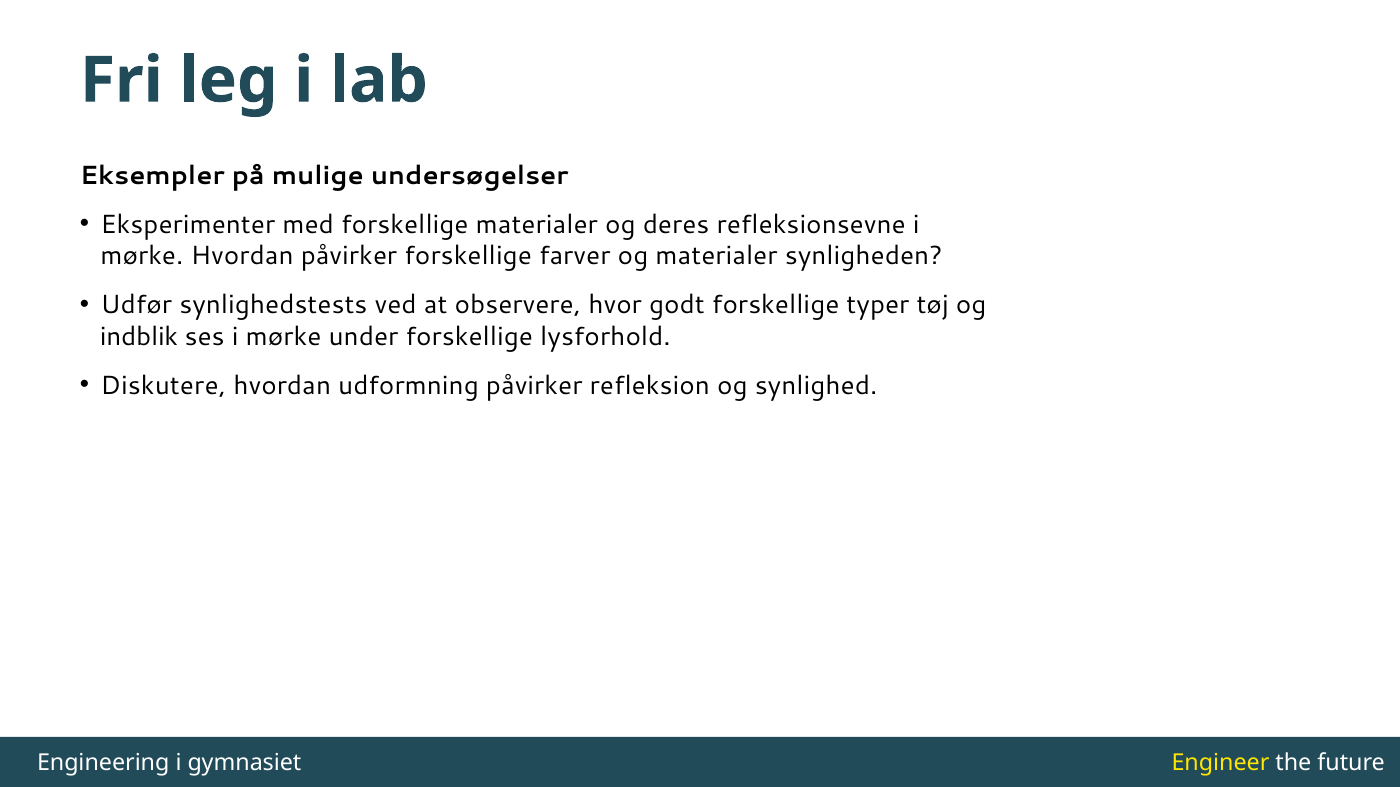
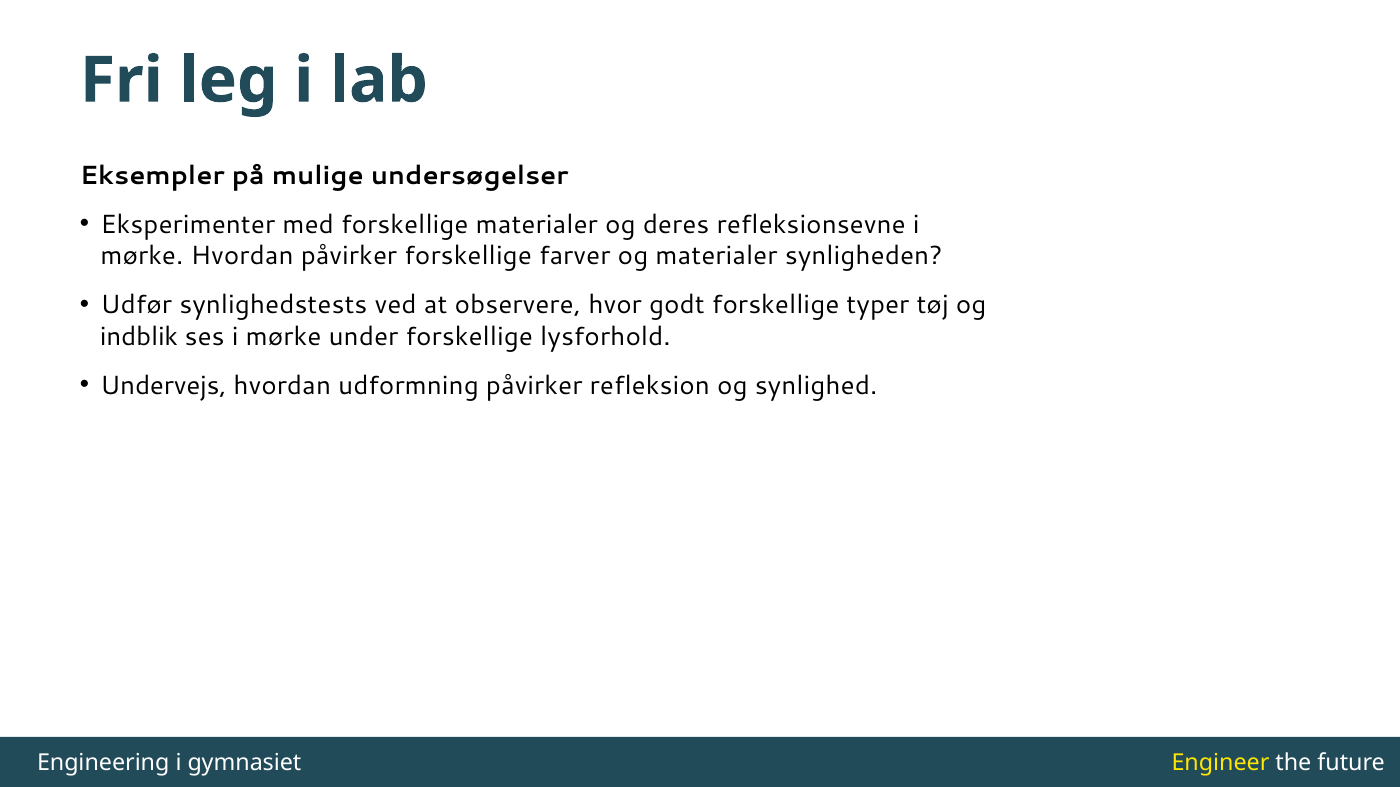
Diskutere: Diskutere -> Undervejs (163, 386)
